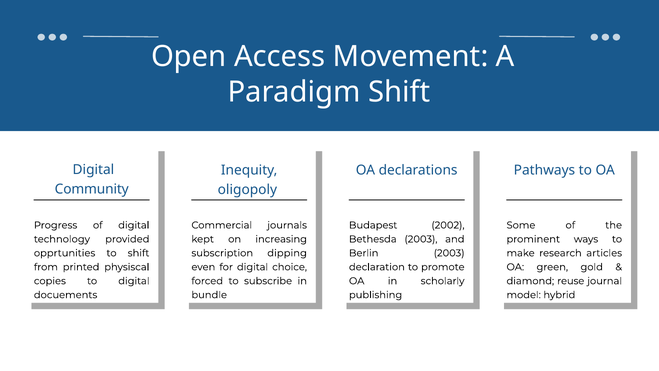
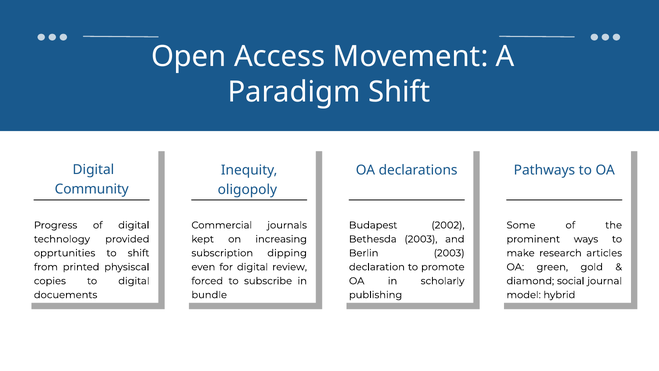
choice: choice -> review (290, 267)
reuse: reuse -> social (571, 281)
